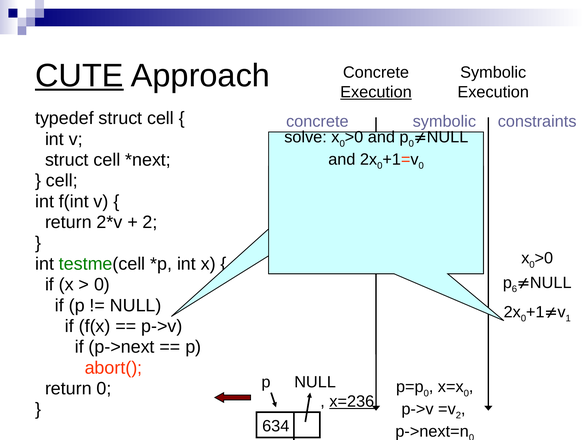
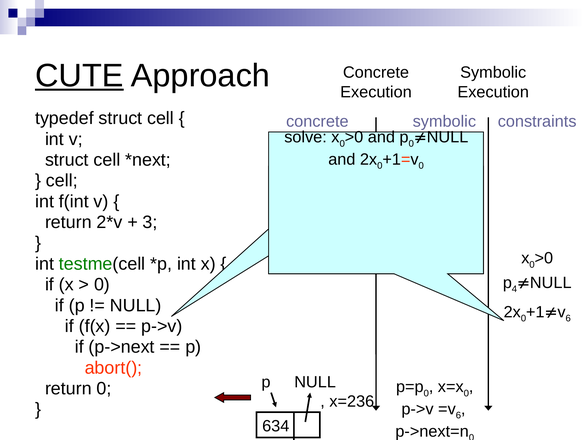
Execution underline: present -> none (376, 92)
2: 2 -> 3 (150, 222)
6: 6 -> 4 (514, 289)
v 1: 1 -> 6 (568, 318)
x=236 underline: present -> none (352, 401)
2: 2 -> 6 (458, 415)
